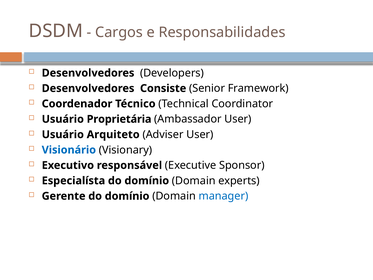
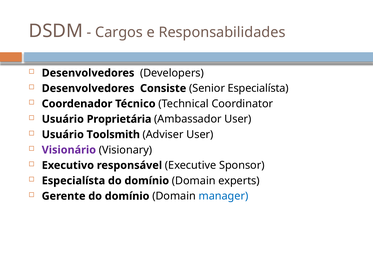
Senior Framework: Framework -> Especialísta (258, 88)
Arquiteto: Arquiteto -> Toolsmith (113, 134)
Visionário colour: blue -> purple (69, 150)
